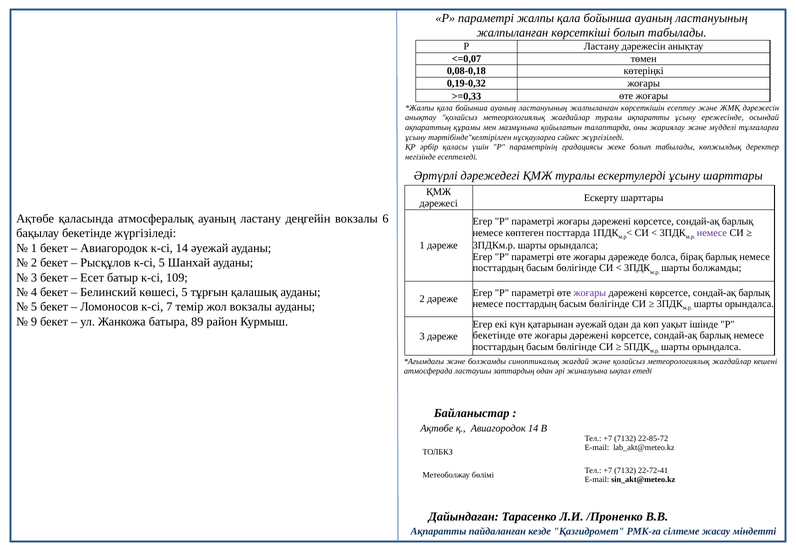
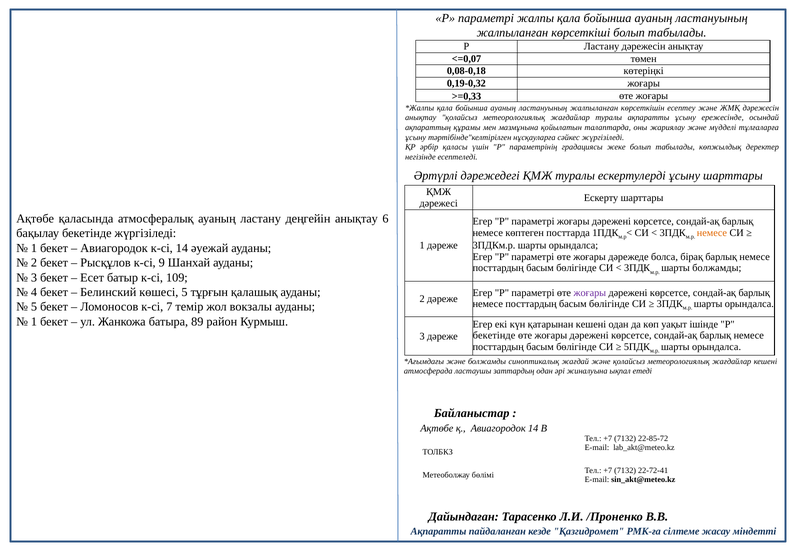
деңгейін вокзалы: вокзалы -> анықтау (356, 219)
немесе colour: purple -> orange (712, 233)
к-сі 5: 5 -> 9 (162, 263)
9: 9 -> 1 (34, 322)
қатарынан әуежай: әуежай -> кешені (591, 324)
